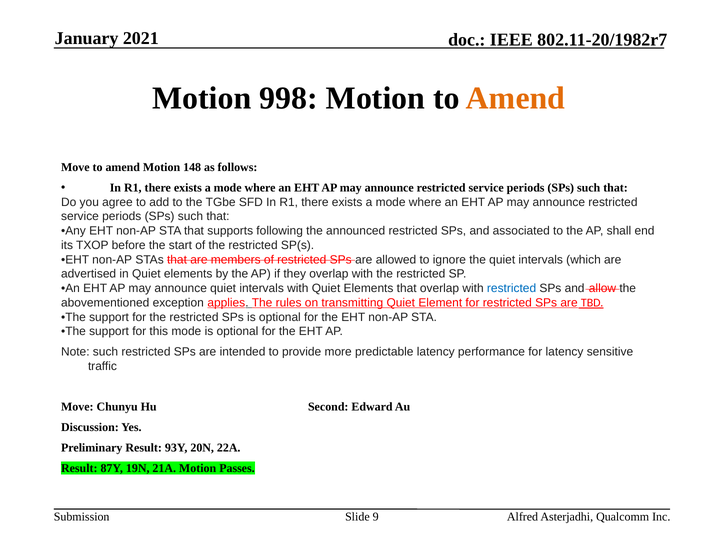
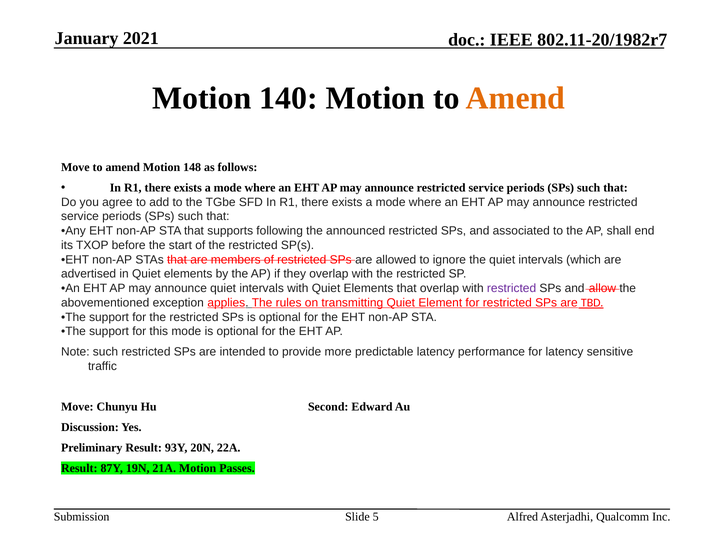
998: 998 -> 140 (289, 98)
restricted colour: blue -> purple (512, 288)
9: 9 -> 5 (376, 516)
